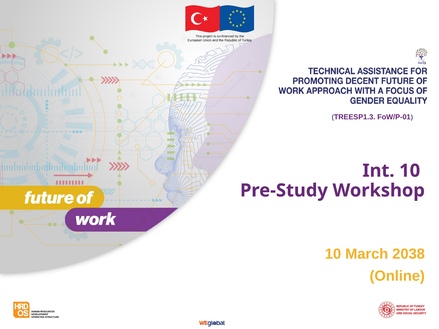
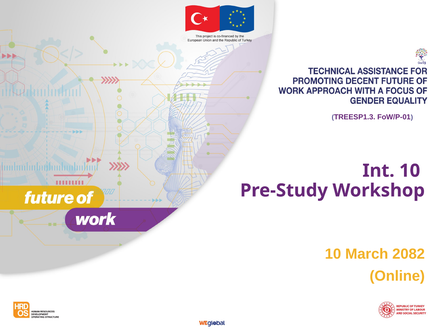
2038: 2038 -> 2082 (409, 254)
